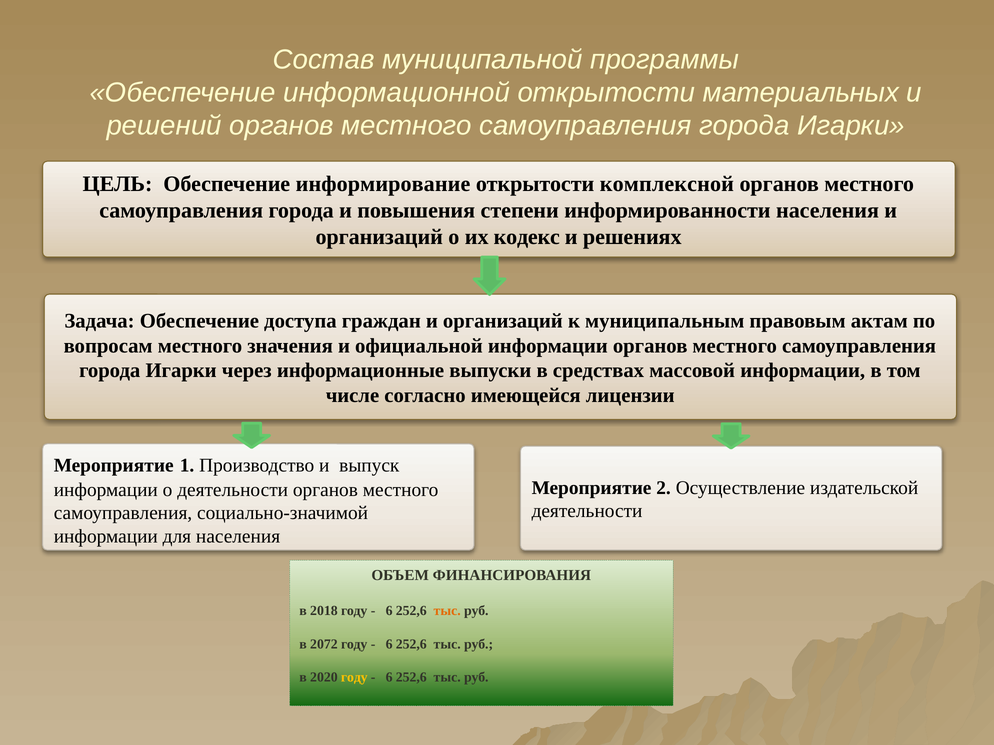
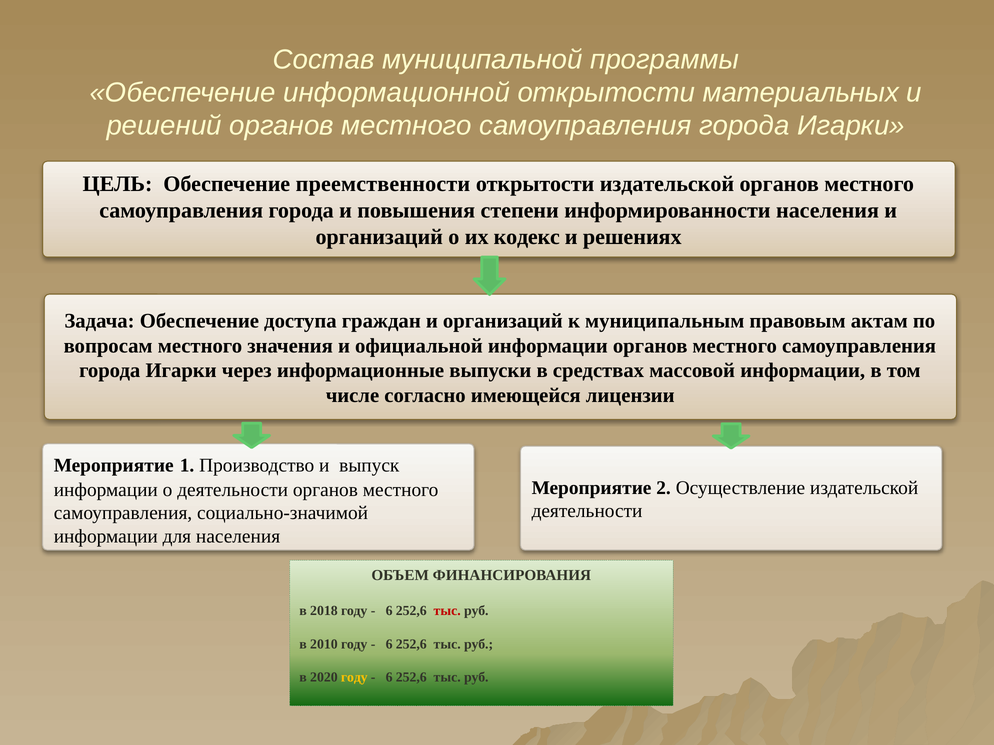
информирование: информирование -> преемственности (383, 184)
открытости комплексной: комплексной -> издательской (667, 184)
тыс colour: orange -> red (447, 611)
2072: 2072 -> 2010 (324, 644)
